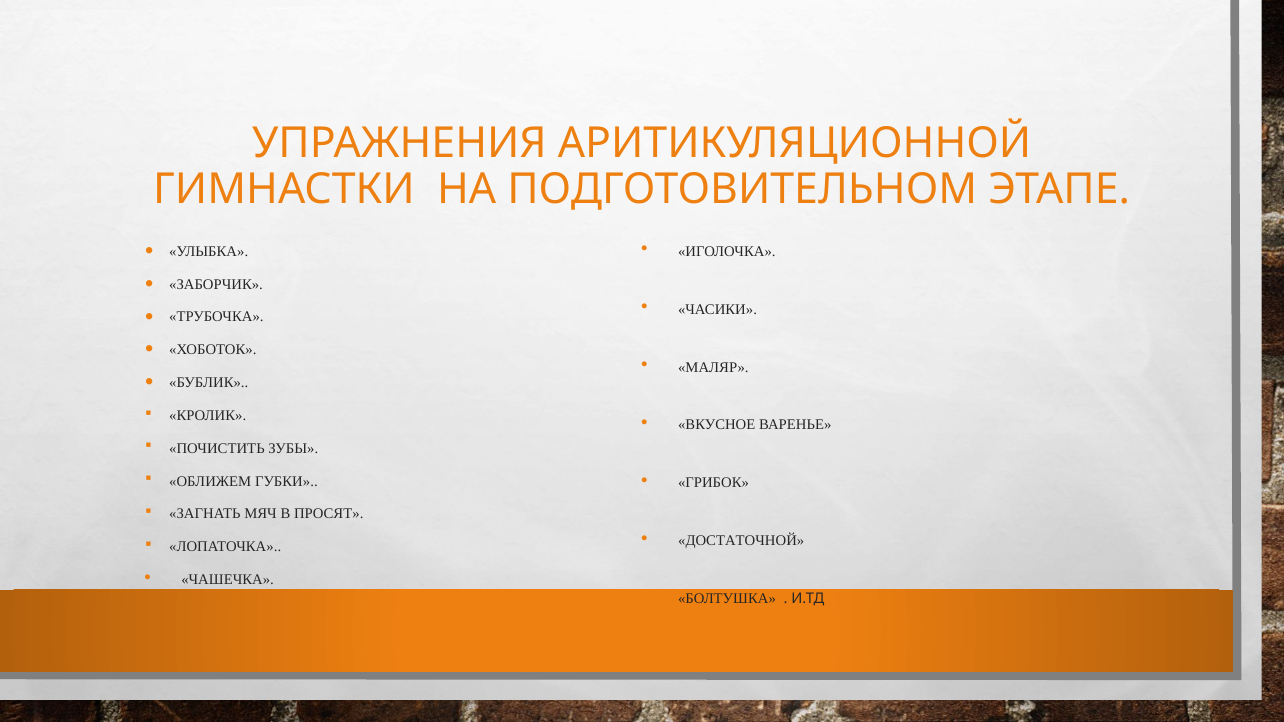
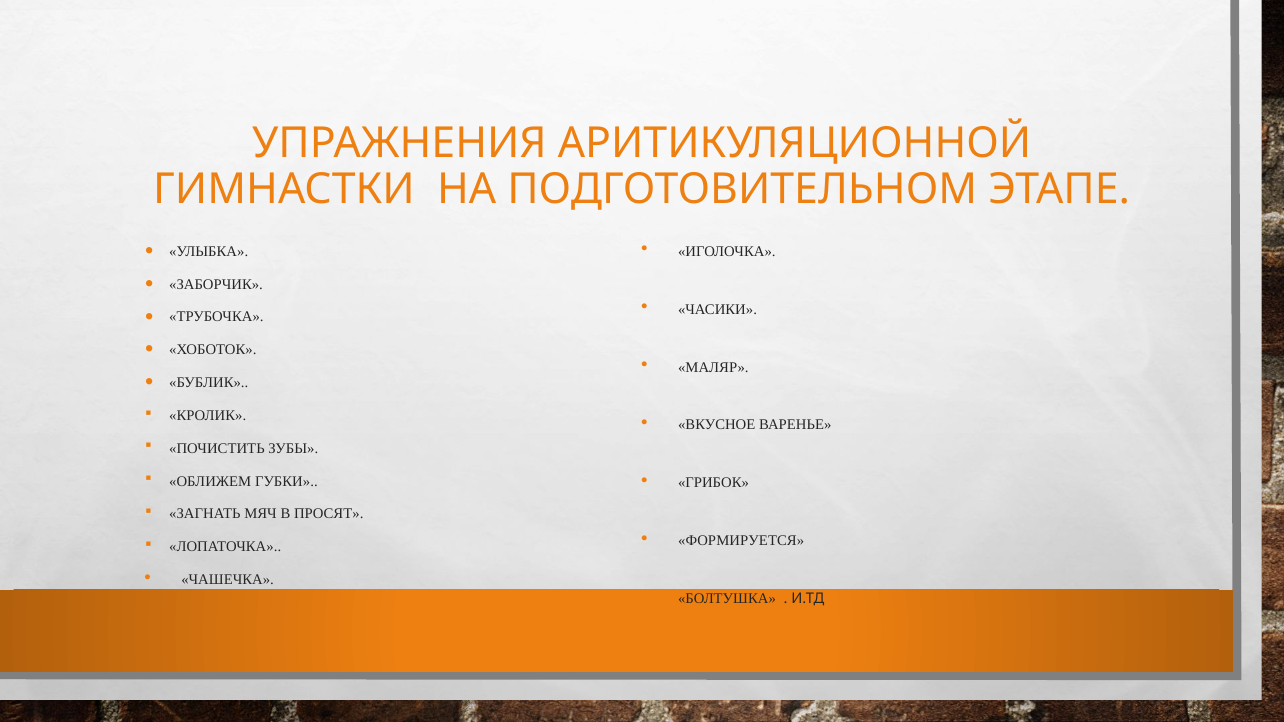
ДОСТАТОЧНОЙ: ДОСТАТОЧНОЙ -> ФОРМИРУЕТСЯ (741, 541)
